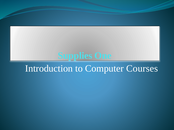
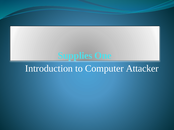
Courses: Courses -> Attacker (142, 69)
